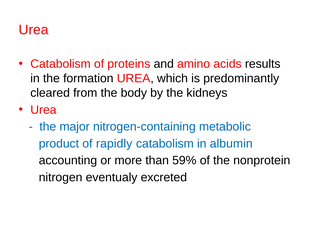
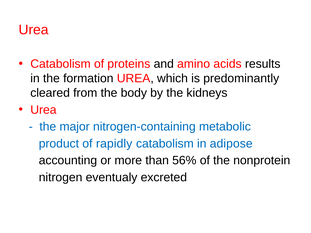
albumin: albumin -> adipose (231, 144)
59%: 59% -> 56% (184, 161)
